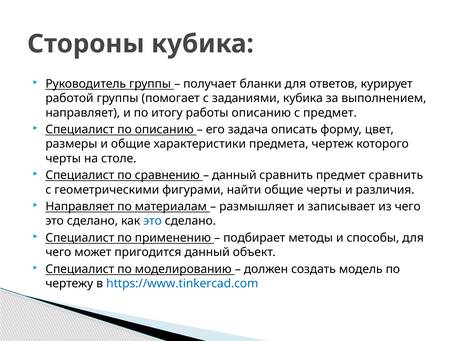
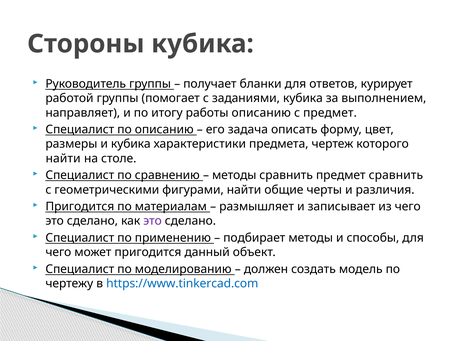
и общие: общие -> кубика (131, 144)
черты: черты -> найти (63, 159)
данный: данный -> методы (234, 175)
Направляет: Направляет -> Пригодится (80, 207)
это colour: blue -> purple (153, 221)
